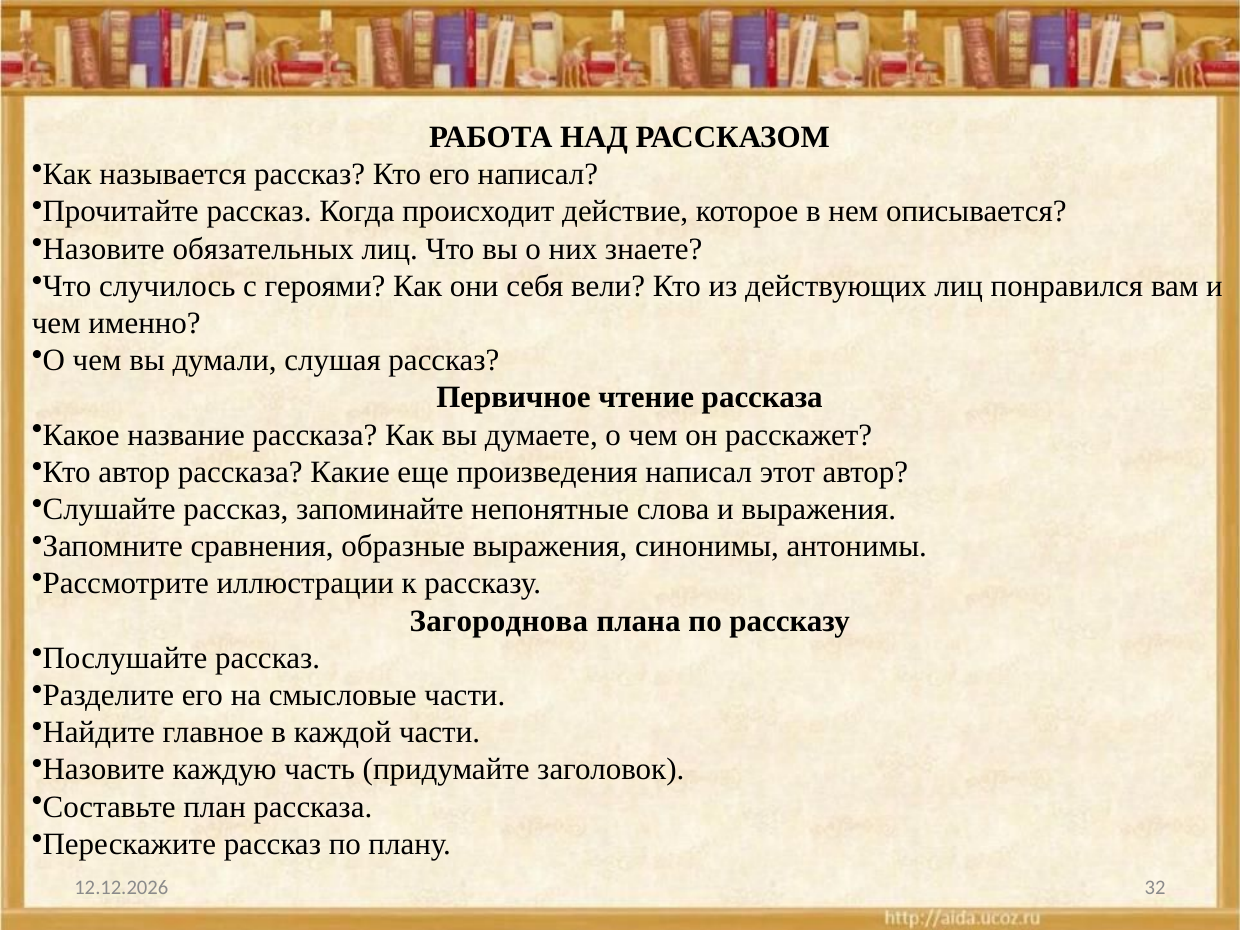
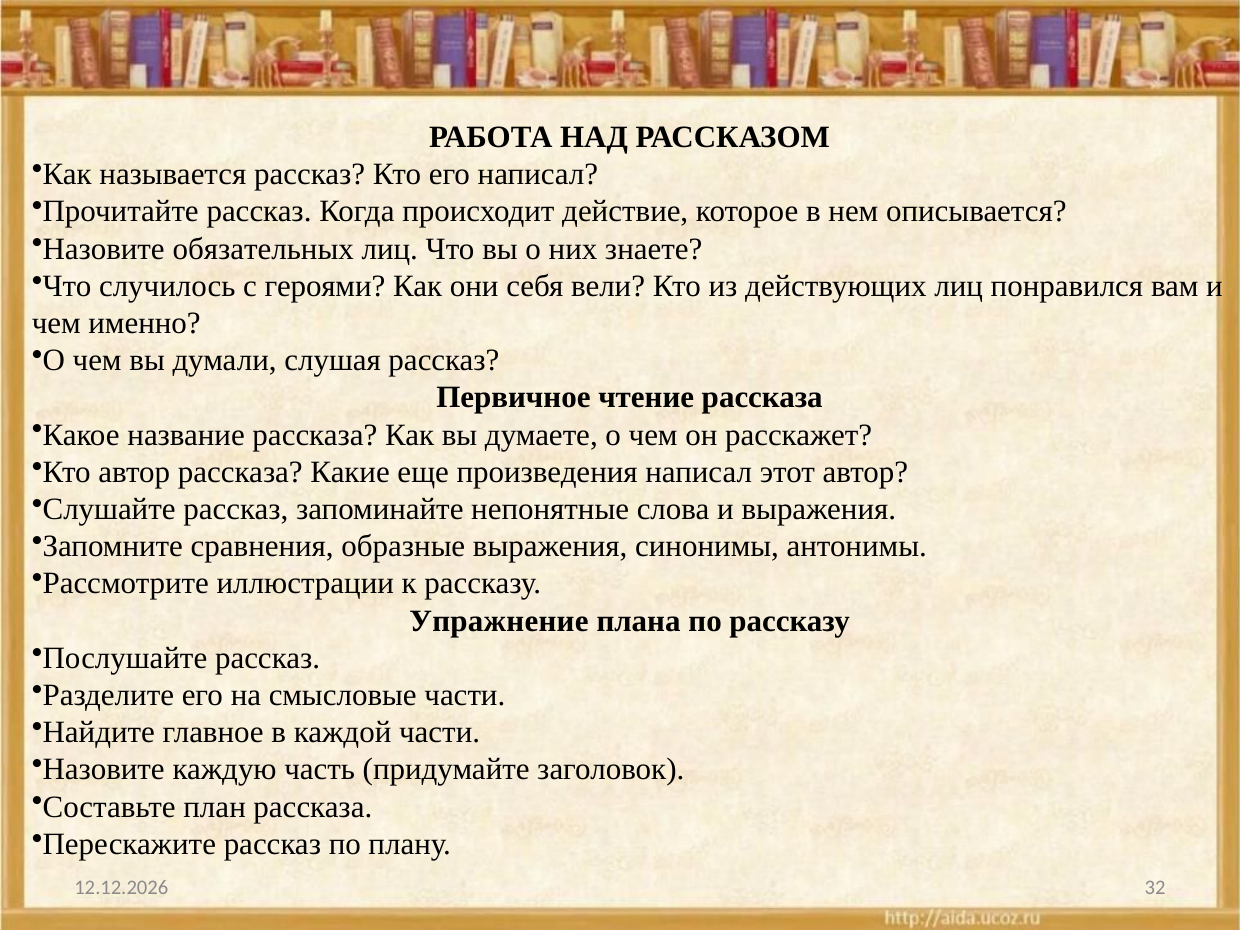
Загороднова: Загороднова -> Упражнение (499, 621)
